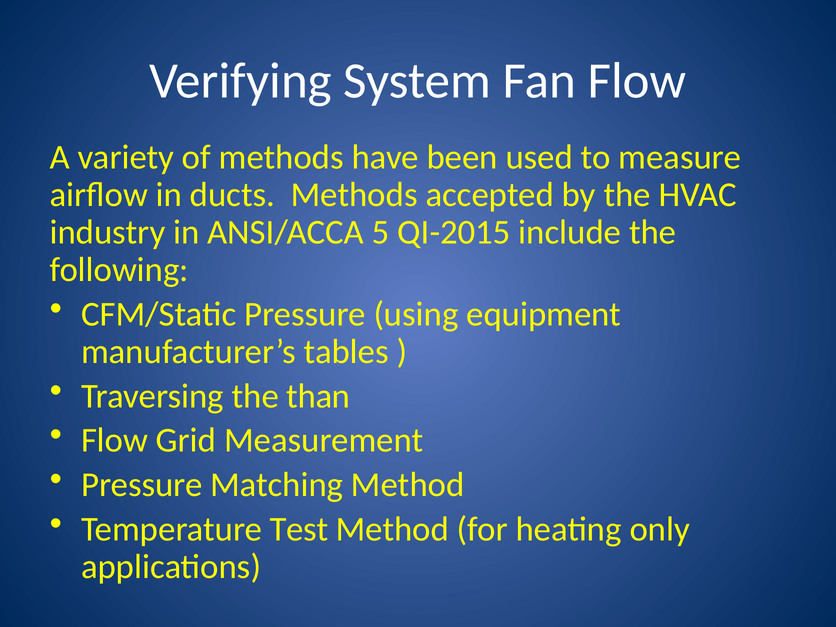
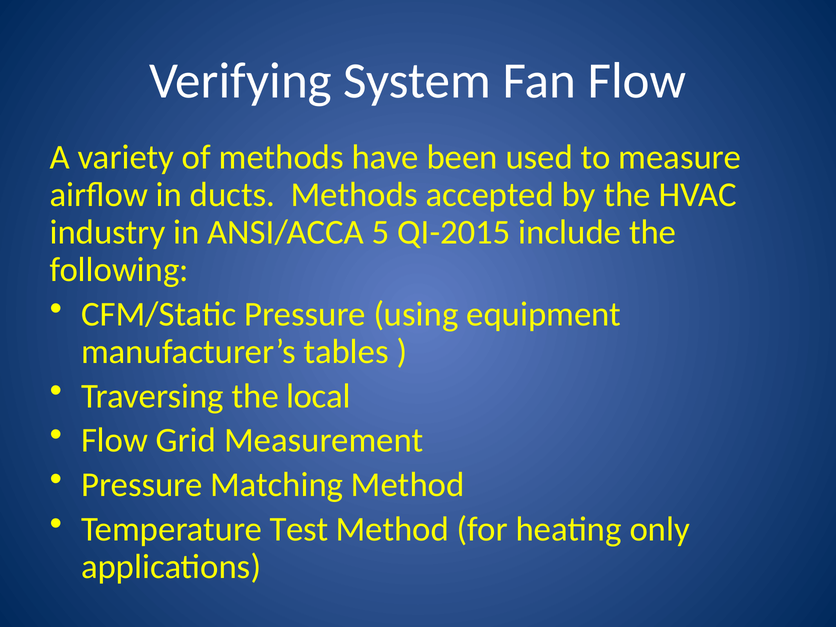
than: than -> local (318, 396)
